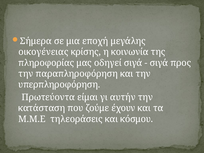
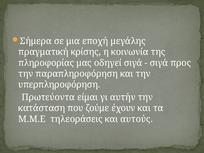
οικογένειας: οικογένειας -> πραγματική (43, 52)
κόσμου: κόσμου -> αυτούς (137, 119)
